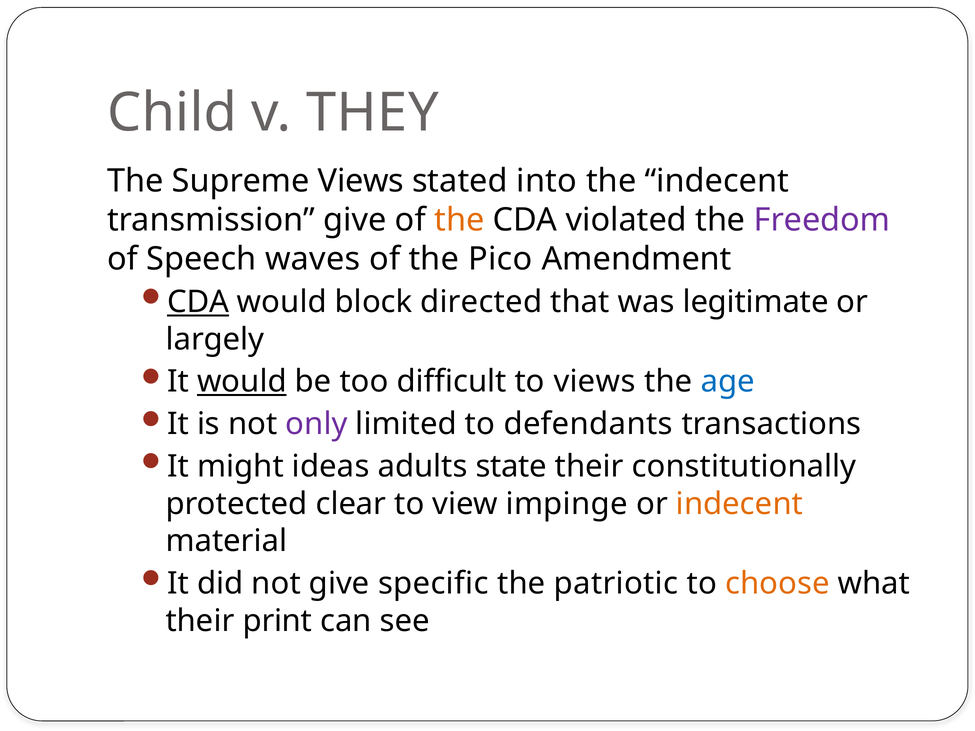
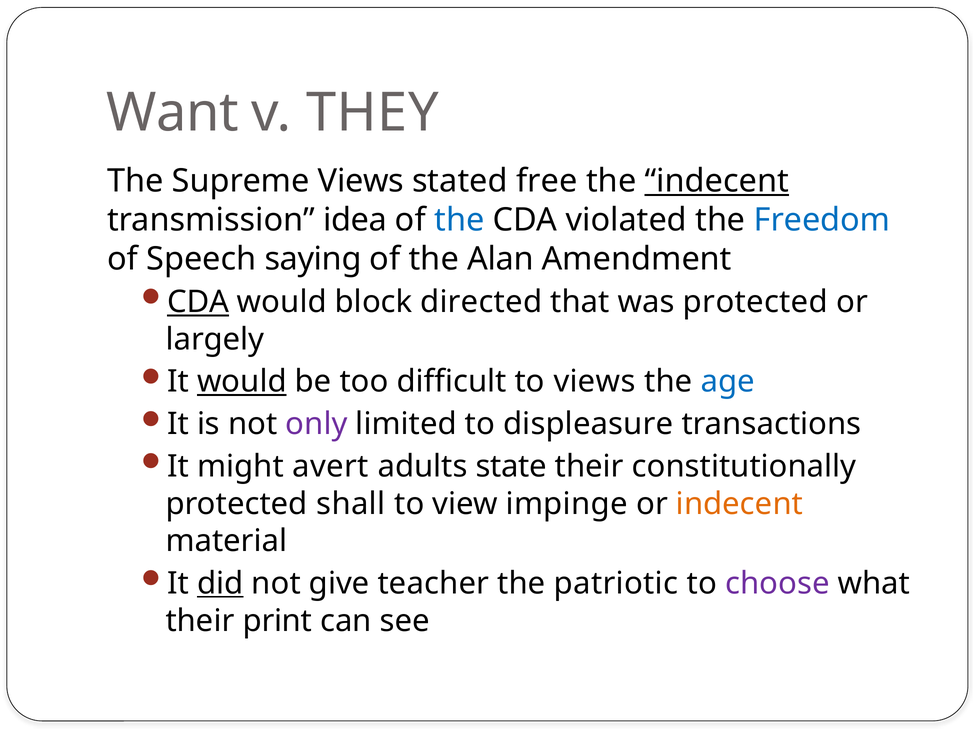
Child: Child -> Want (172, 113)
into: into -> free (547, 181)
indecent underline: none -> present (717, 181)
transmission give: give -> idea (355, 220)
the colour: orange -> blue (459, 220)
Freedom colour: purple -> blue (822, 220)
waves: waves -> saying (313, 259)
Pico: Pico -> Alan (500, 259)
was legitimate: legitimate -> protected (755, 302)
defendants: defendants -> displeasure (588, 424)
ideas: ideas -> avert (331, 467)
clear: clear -> shall (351, 504)
did underline: none -> present (220, 584)
specific: specific -> teacher (433, 584)
choose colour: orange -> purple (777, 584)
